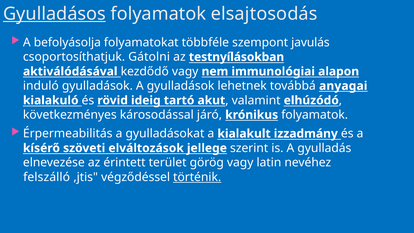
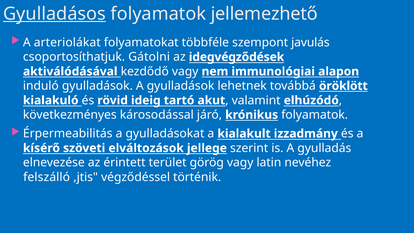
elsajtosodás: elsajtosodás -> jellemezhető (264, 14)
befolyásolja: befolyásolja -> arteriolákat (67, 42)
testnyílásokban: testnyílásokban -> idegvégződések (237, 57)
anyagai: anyagai -> öröklött (343, 86)
történik underline: present -> none (197, 177)
